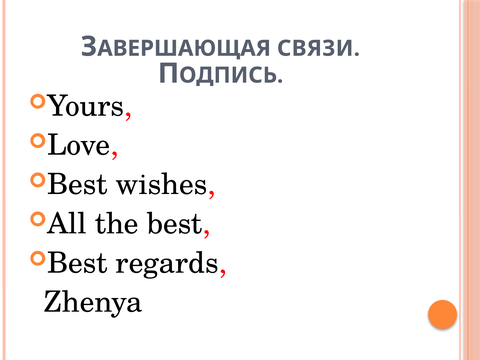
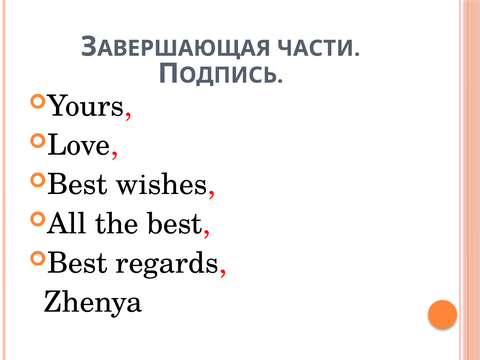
СВЯЗИ: СВЯЗИ -> ЧАСТИ (319, 48)
